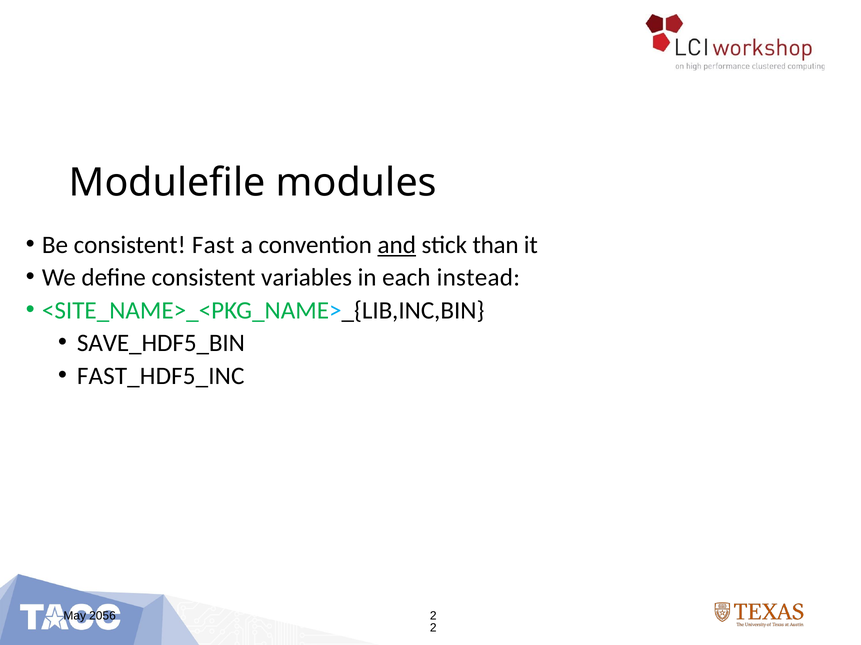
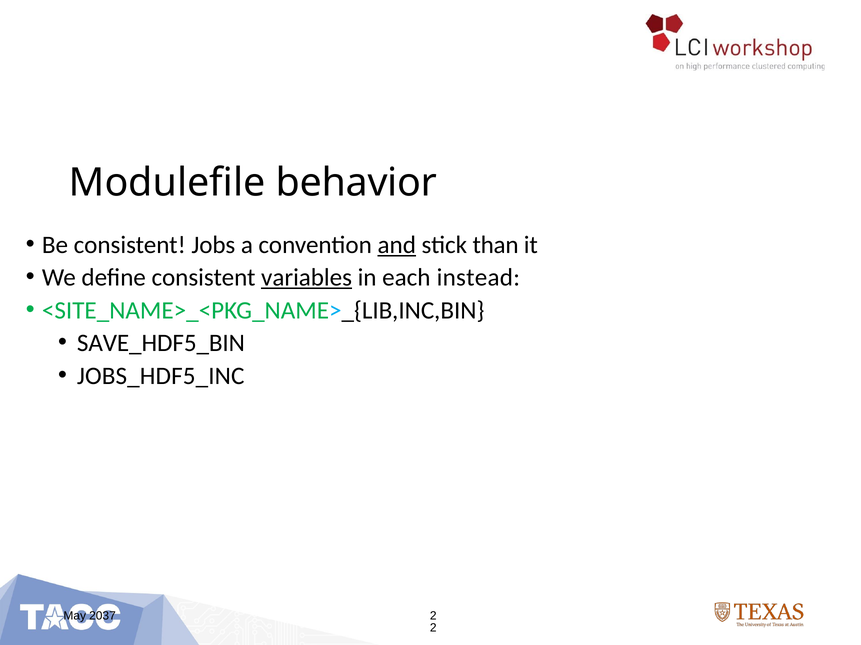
modules: modules -> behavior (356, 183)
Fast: Fast -> Jobs (213, 245)
variables underline: none -> present (307, 278)
FAST_HDF5_INC: FAST_HDF5_INC -> JOBS_HDF5_INC (161, 376)
2056: 2056 -> 2037 (102, 617)
